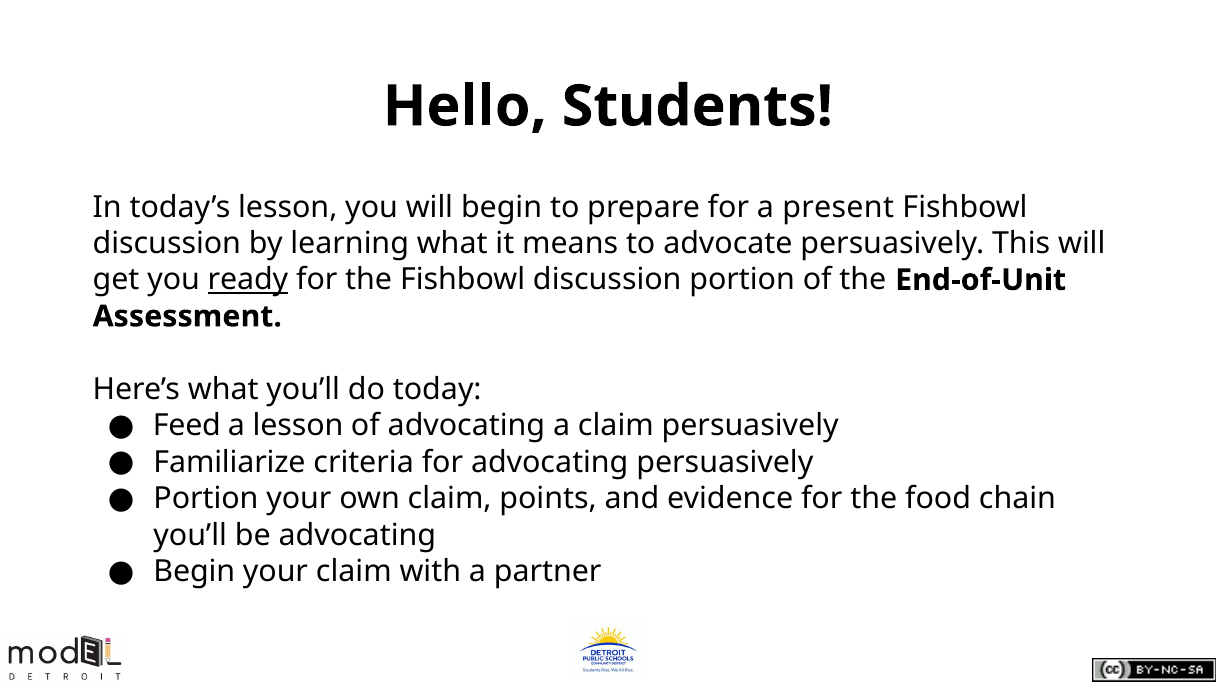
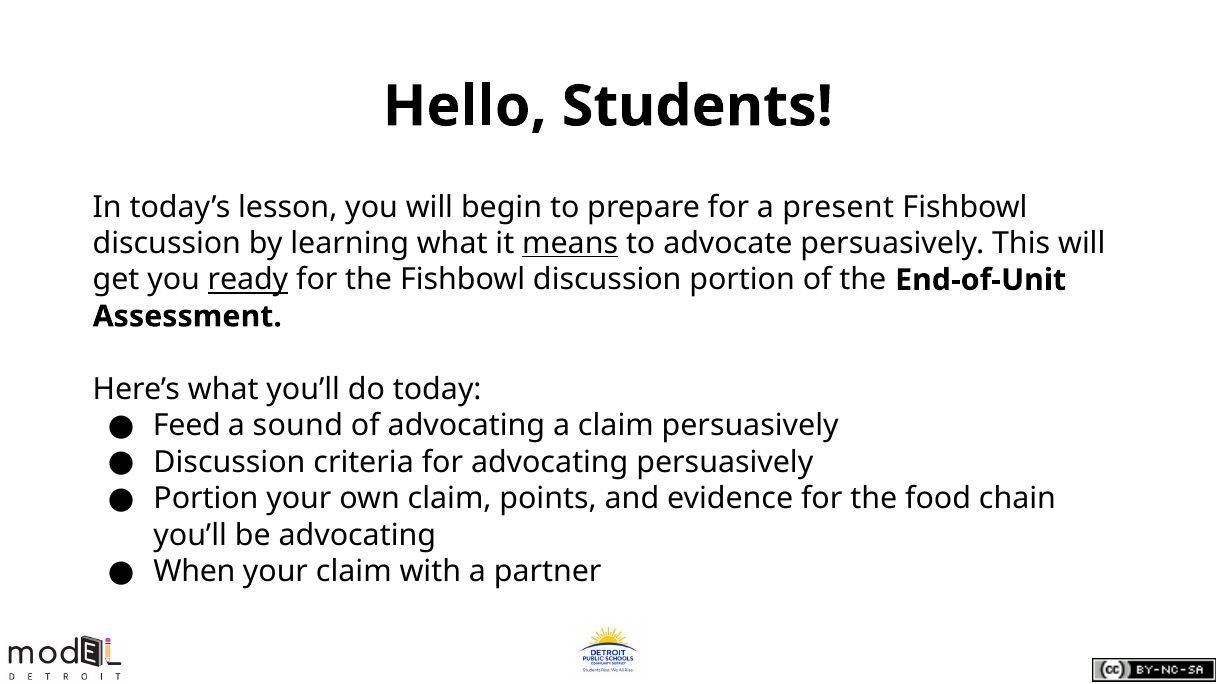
means underline: none -> present (570, 243)
a lesson: lesson -> sound (298, 426)
Familiarize: Familiarize -> Discussion (229, 462)
Begin: Begin -> When (194, 572)
